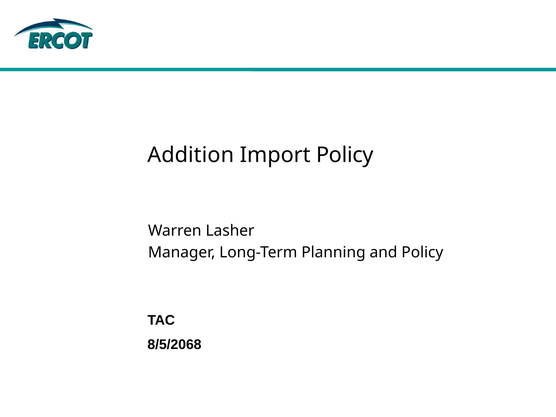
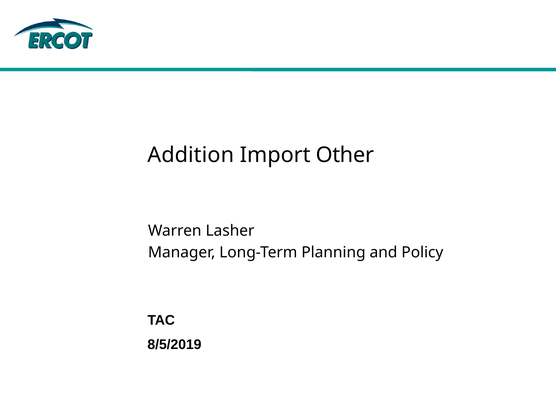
Import Policy: Policy -> Other (345, 155)
8/5/2068: 8/5/2068 -> 8/5/2019 (174, 345)
